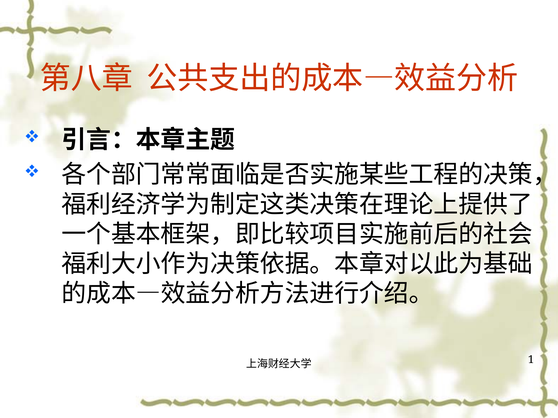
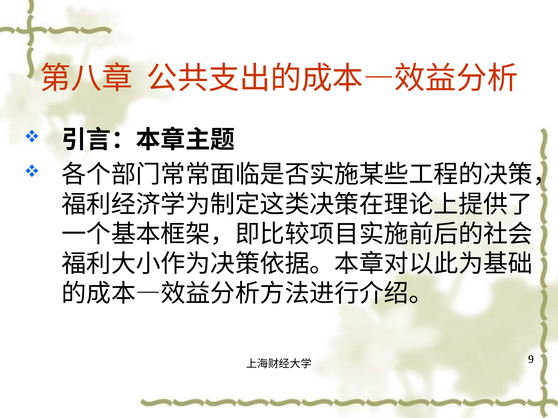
1: 1 -> 9 (531, 360)
